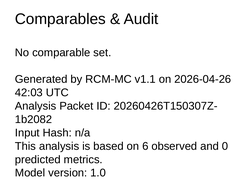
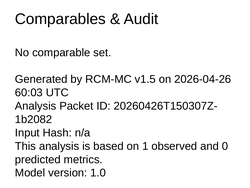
v1.1: v1.1 -> v1.5 (145, 79)
42:03: 42:03 -> 60:03 (29, 92)
6: 6 -> 1 (145, 146)
